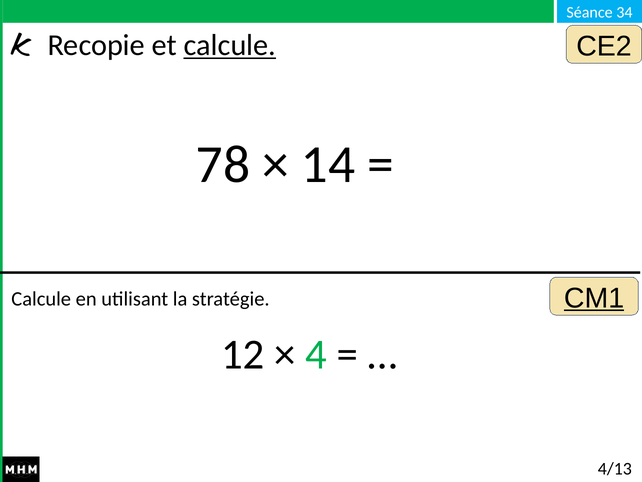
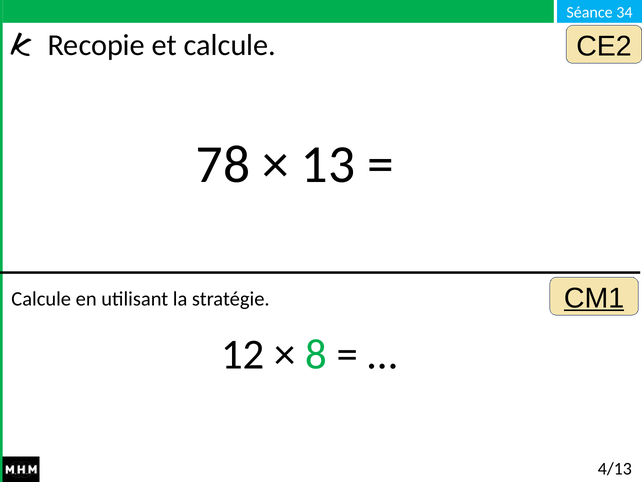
calcule underline: present -> none (230, 45)
14: 14 -> 13 (328, 164)
4: 4 -> 8 (316, 354)
